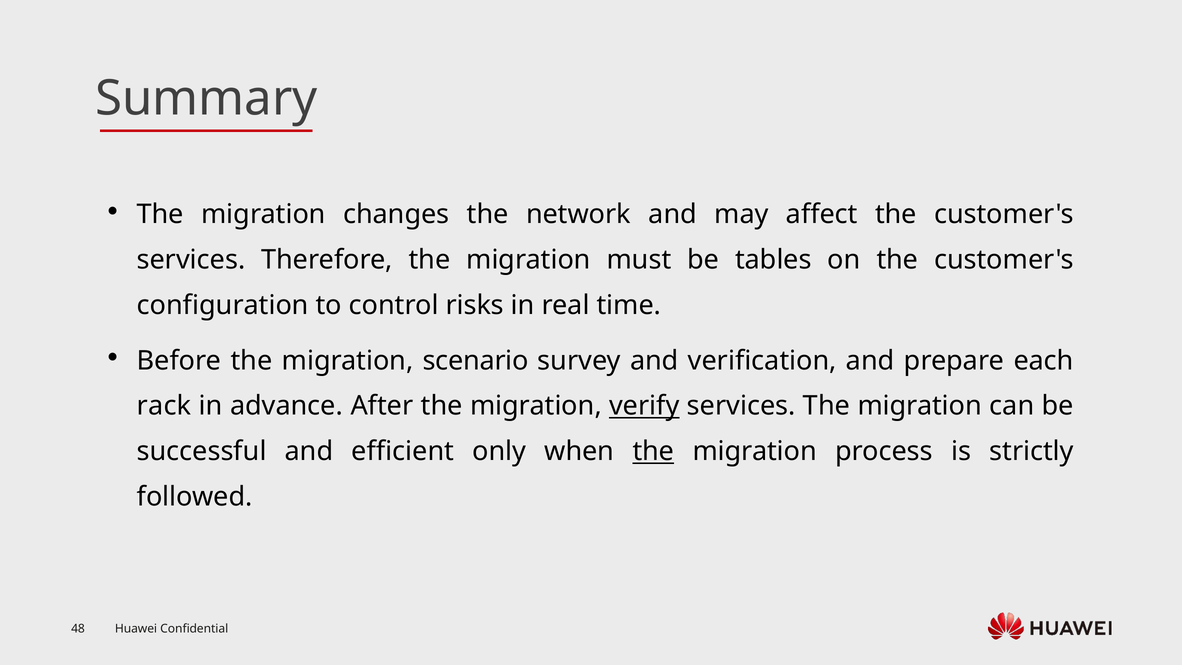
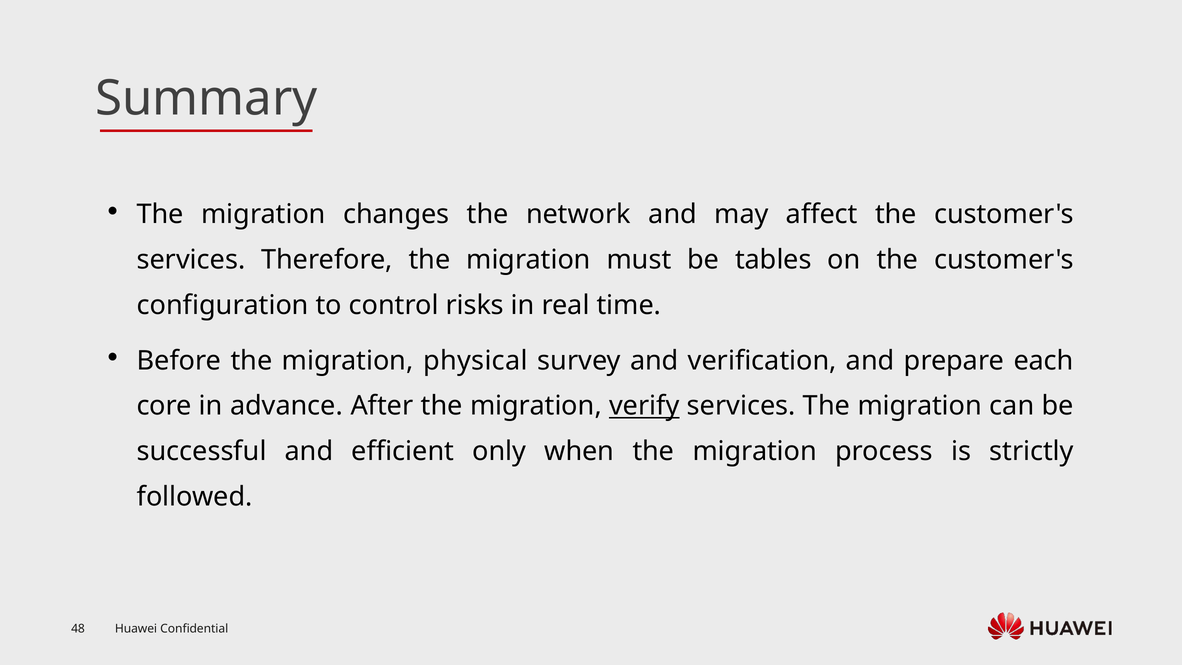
scenario: scenario -> physical (475, 360)
rack: rack -> core (164, 406)
the underline: present -> none (653, 451)
